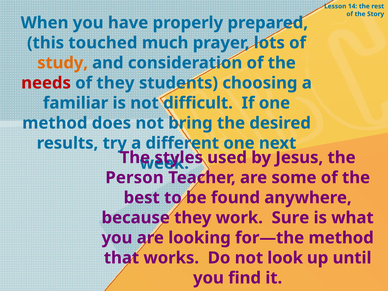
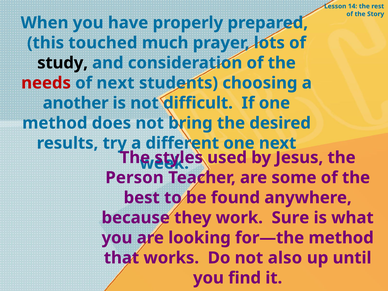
study colour: orange -> black (63, 63)
of they: they -> next (115, 83)
familiar: familiar -> another (76, 103)
look: look -> also (285, 258)
